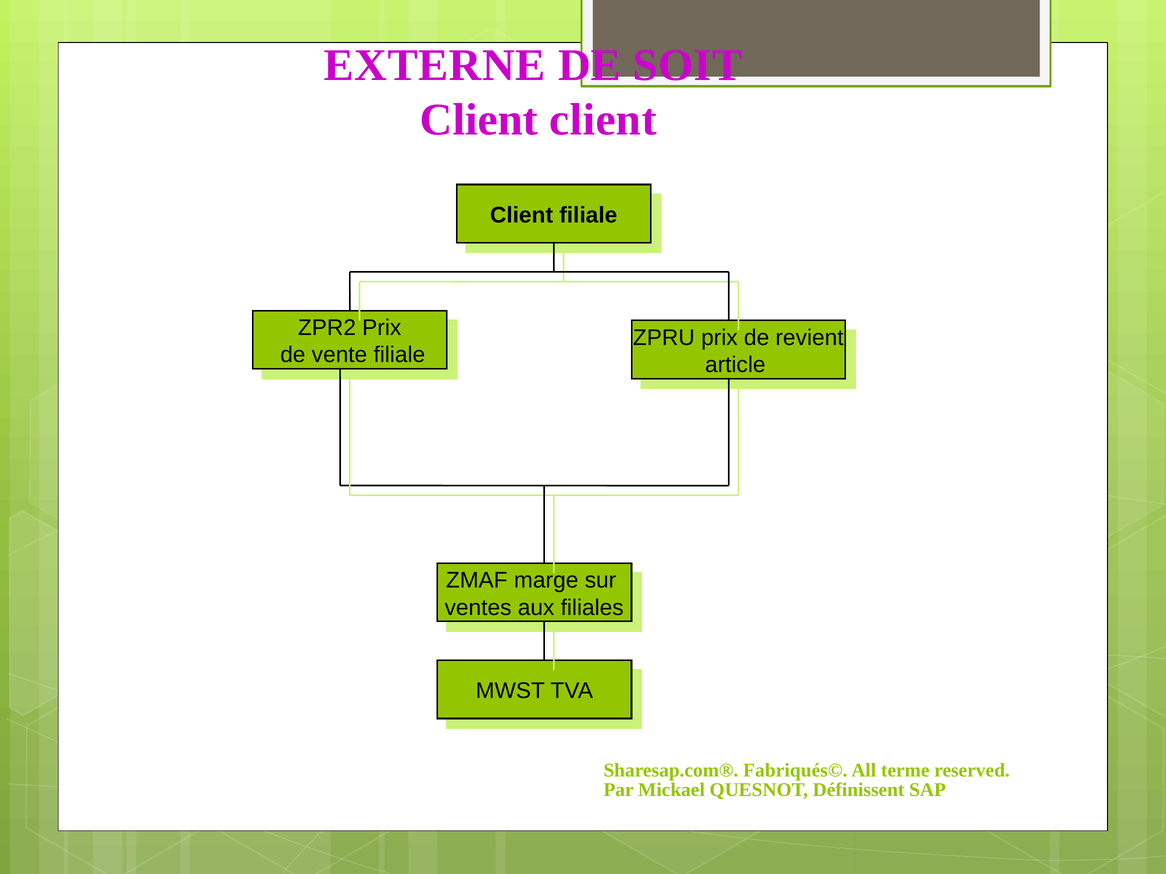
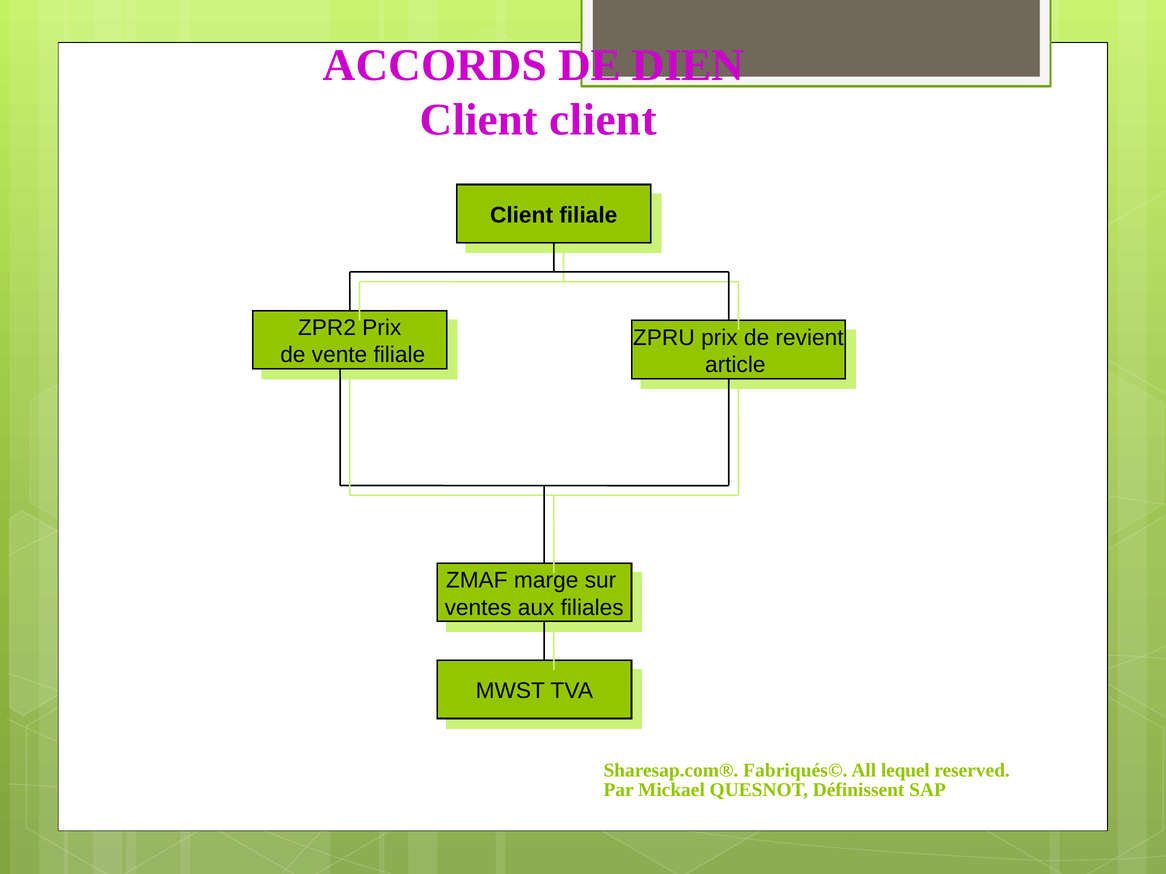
EXTERNE: EXTERNE -> ACCORDS (435, 65)
SOIT: SOIT -> DIEN (688, 65)
terme: terme -> lequel (905, 771)
